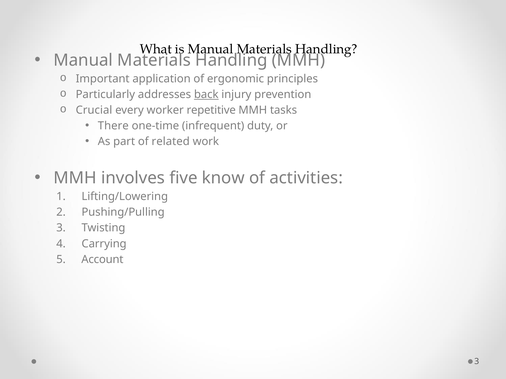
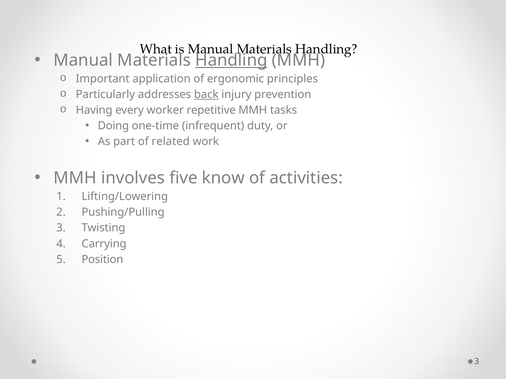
Handling underline: none -> present (231, 60)
Crucial: Crucial -> Having (94, 110)
There: There -> Doing (113, 126)
Account: Account -> Position (102, 260)
